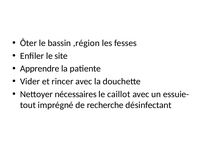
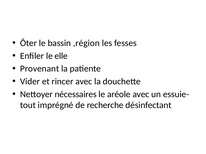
site: site -> elle (61, 56)
Apprendre: Apprendre -> Provenant (40, 69)
caillot: caillot -> aréole (119, 95)
